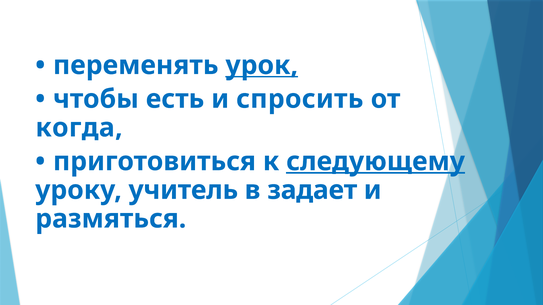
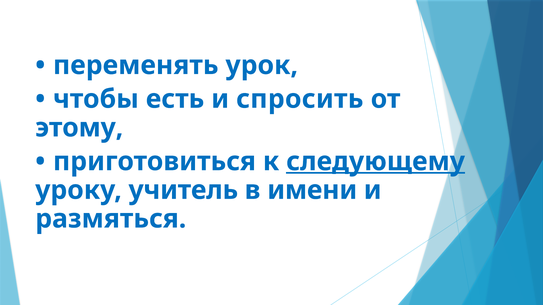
урок underline: present -> none (262, 65)
когда: когда -> этому (79, 128)
задает: задает -> имени (312, 190)
